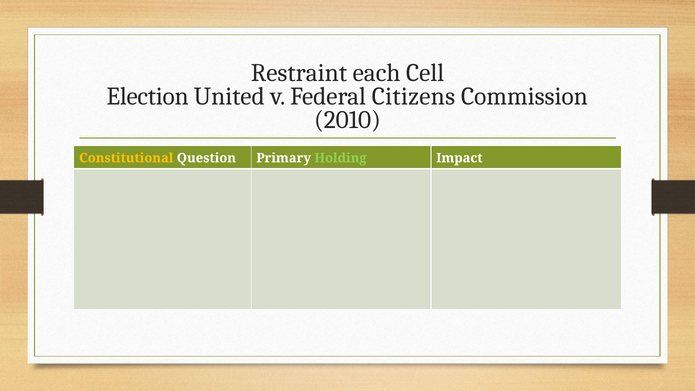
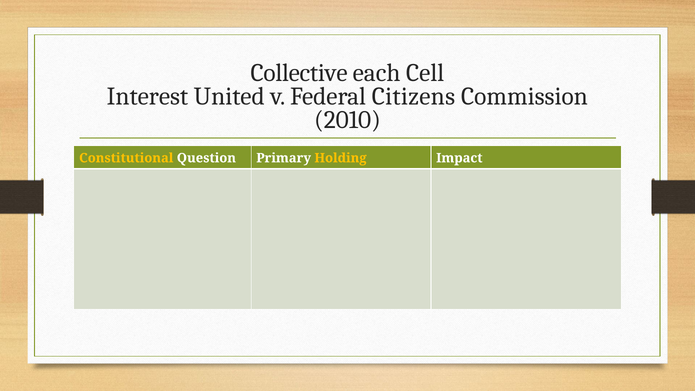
Restraint: Restraint -> Collective (299, 73)
Election: Election -> Interest (147, 96)
Holding colour: light green -> yellow (341, 158)
